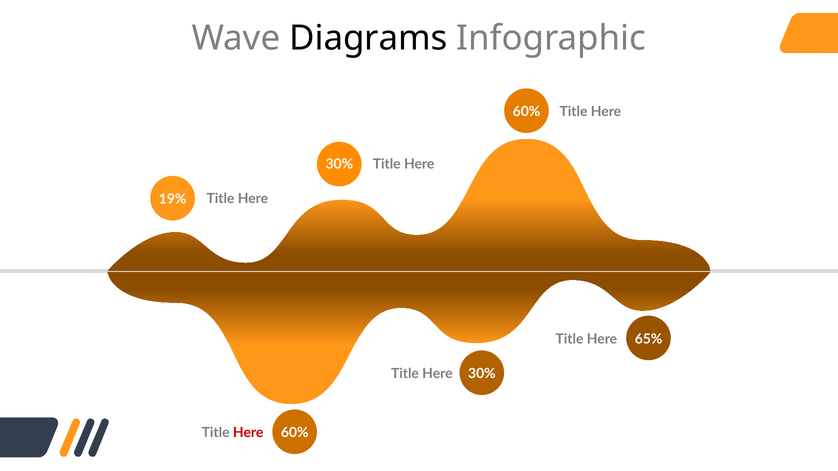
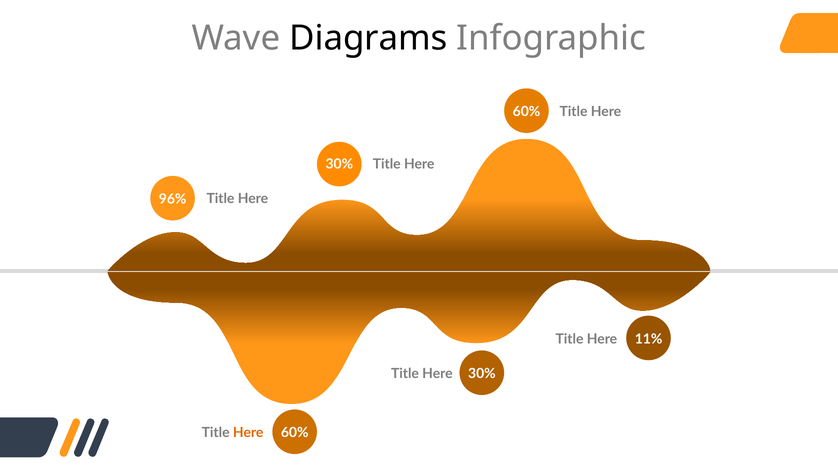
19%: 19% -> 96% (173, 199)
65%: 65% -> 11% (649, 339)
Here colour: red -> orange (248, 433)
